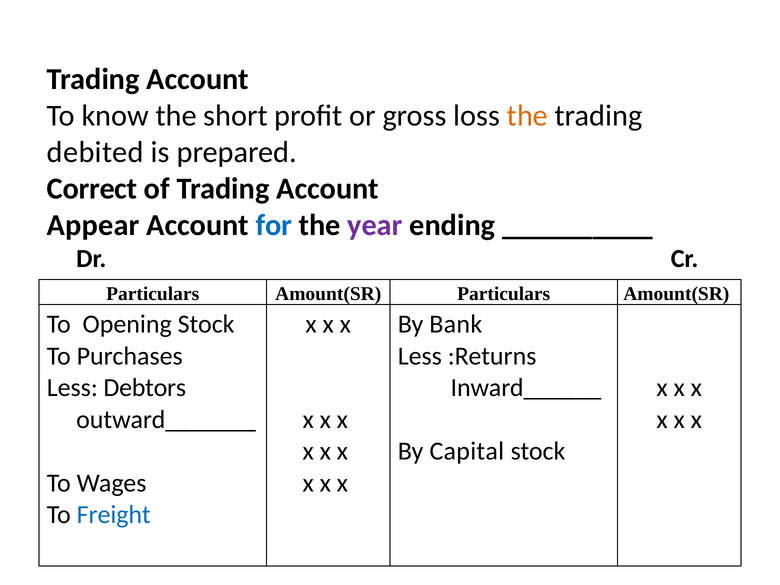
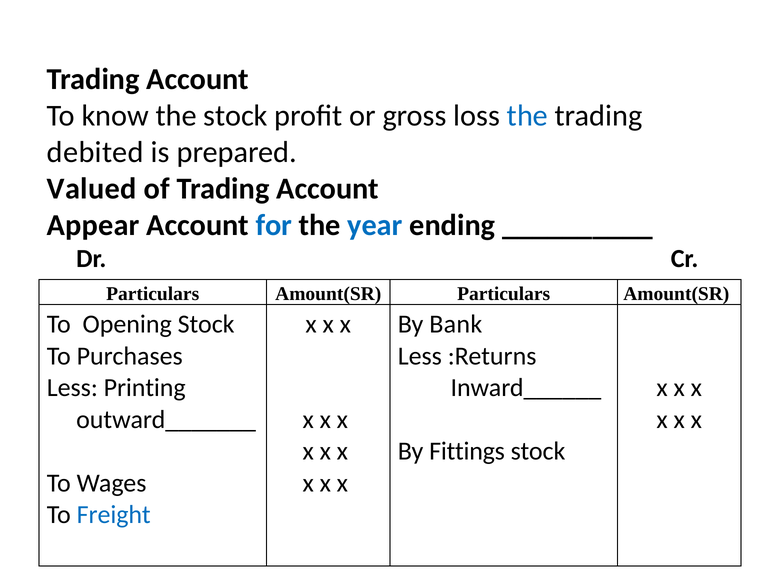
the short: short -> stock (236, 116)
the colour: orange -> blue (527, 116)
Correct: Correct -> Valued (92, 189)
year colour: purple -> blue (375, 225)
Debtors: Debtors -> Printing (145, 388)
Capital: Capital -> Fittings (467, 451)
